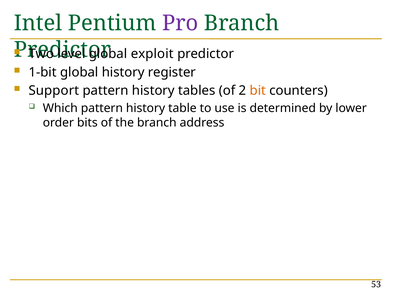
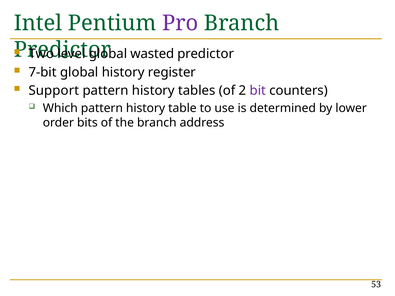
exploit: exploit -> wasted (152, 54)
1-bit: 1-bit -> 7-bit (43, 72)
bit colour: orange -> purple (258, 91)
